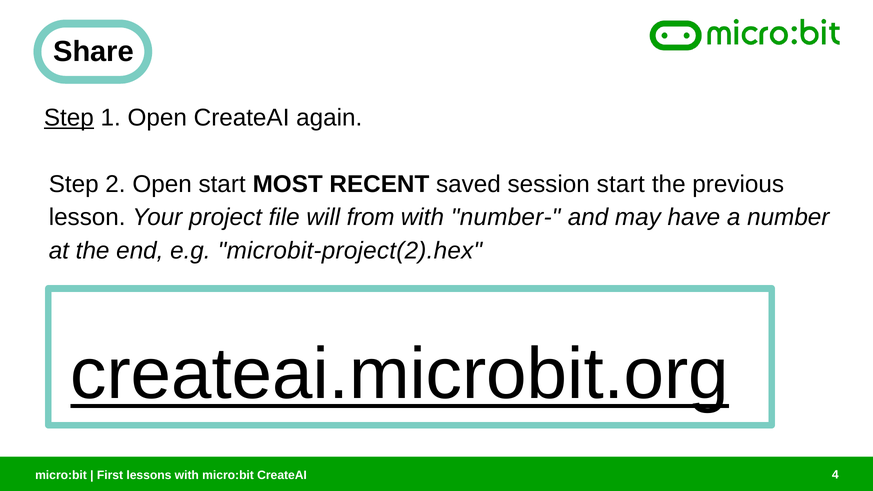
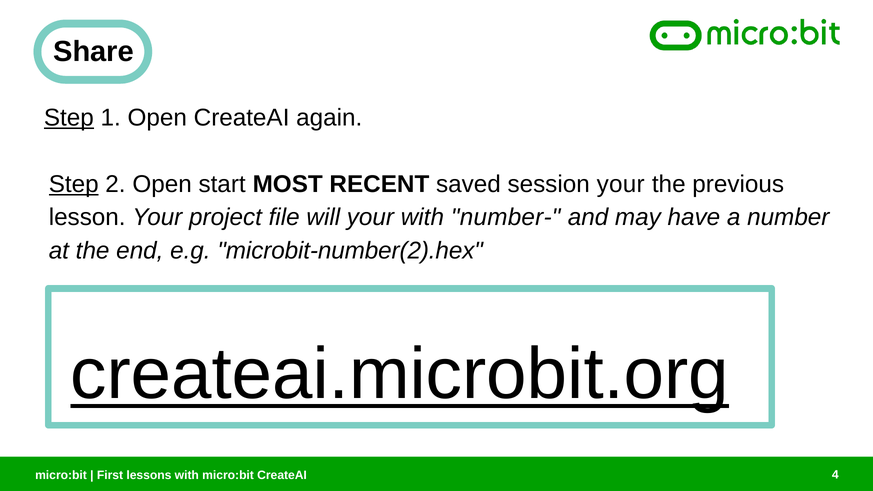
Step underline: none -> present (74, 184)
session start: start -> your (621, 184)
will from: from -> your (370, 217)
microbit-project(2).hex: microbit-project(2).hex -> microbit-number(2).hex (350, 251)
